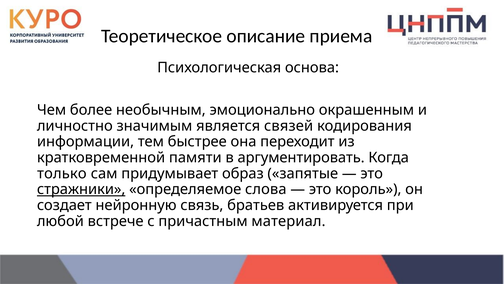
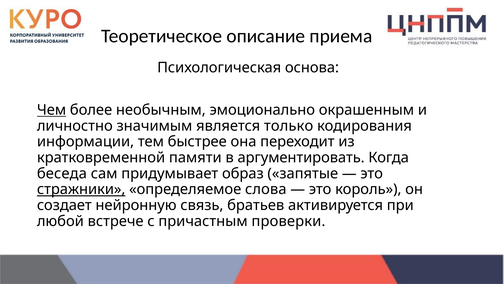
Чем underline: none -> present (52, 110)
связей: связей -> только (289, 126)
только: только -> беседа (62, 173)
материал: материал -> проверки (288, 221)
